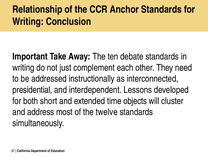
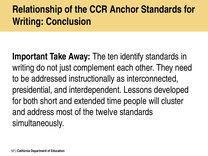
debate: debate -> identify (132, 57)
objects: objects -> people (135, 101)
